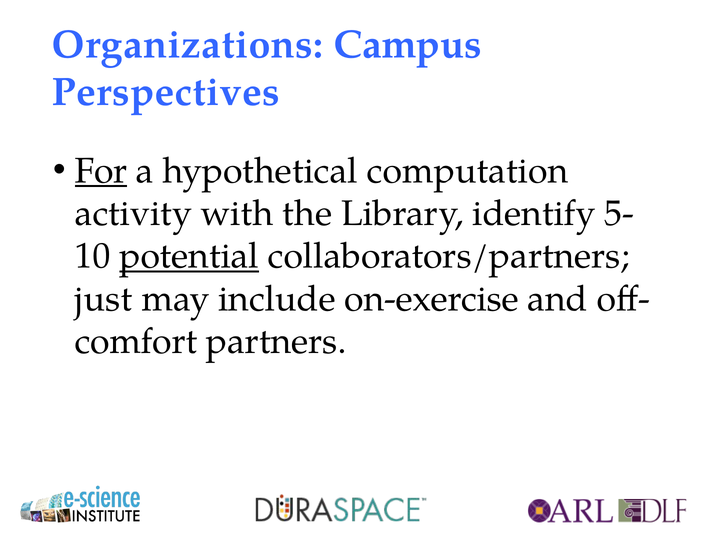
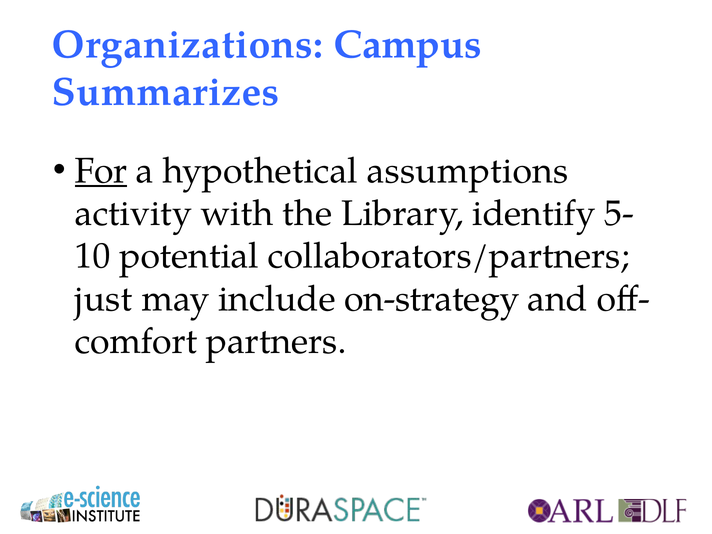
Perspectives: Perspectives -> Summarizes (166, 92)
computation: computation -> assumptions (467, 171)
potential underline: present -> none (189, 256)
on-exercise: on-exercise -> on-strategy (432, 299)
